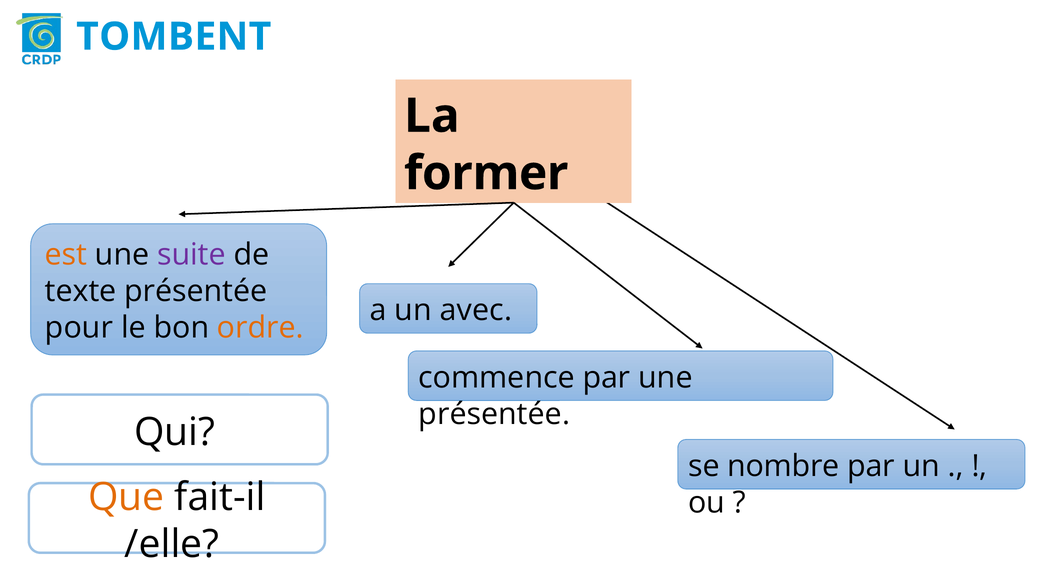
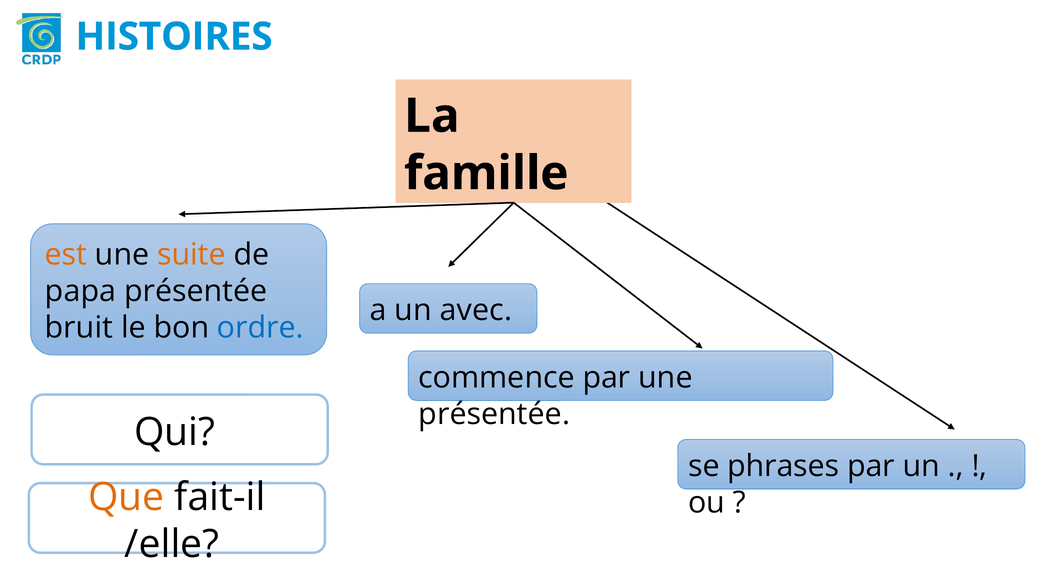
TOMBENT: TOMBENT -> HISTOIRES (174, 37)
former: former -> famille (486, 173)
suite colour: purple -> orange (191, 254)
texte: texte -> papa (81, 291)
pour: pour -> bruit (79, 327)
ordre colour: orange -> blue (260, 327)
nombre: nombre -> phrases (783, 466)
